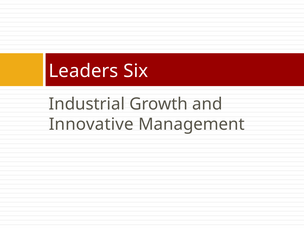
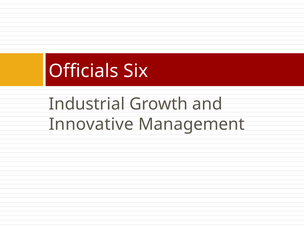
Leaders: Leaders -> Officials (84, 71)
